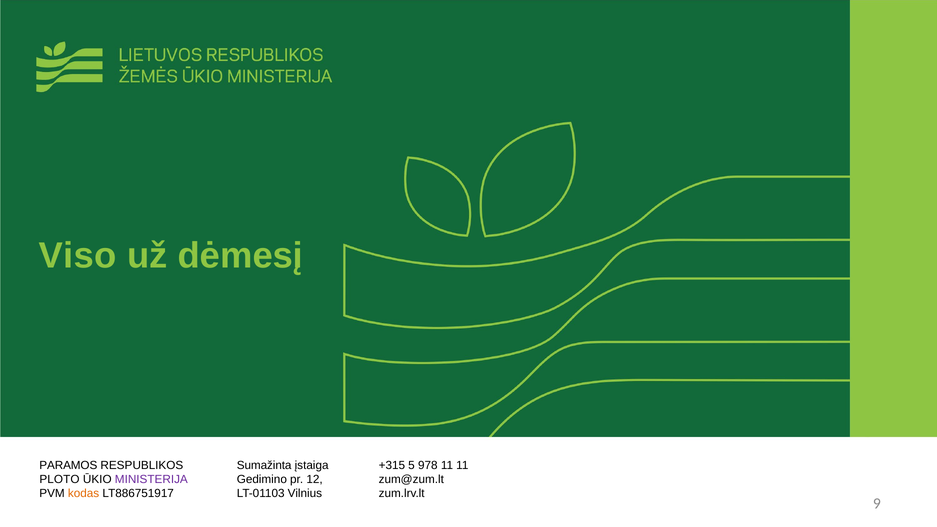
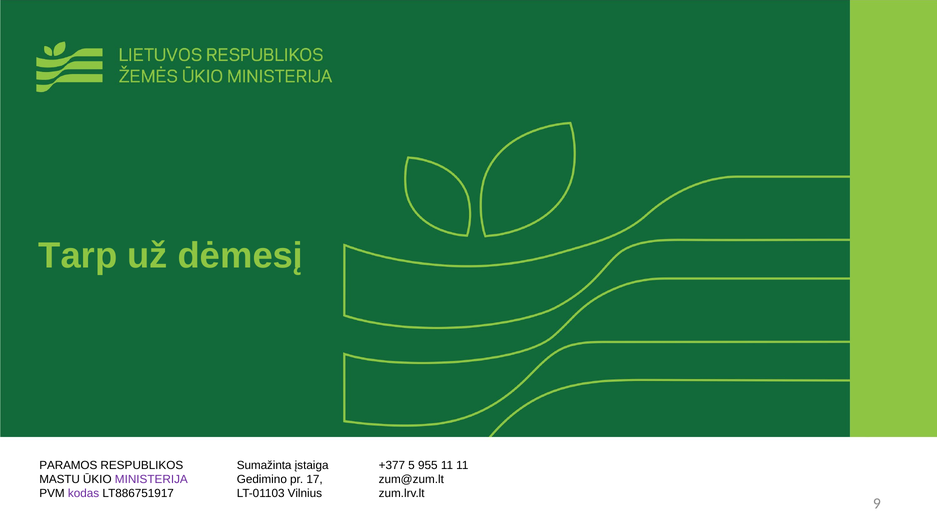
Viso: Viso -> Tarp (78, 256)
+315: +315 -> +377 (392, 466)
978: 978 -> 955 (428, 466)
PLOTO: PLOTO -> MASTU (60, 480)
12: 12 -> 17 (315, 480)
kodas colour: orange -> purple (84, 494)
